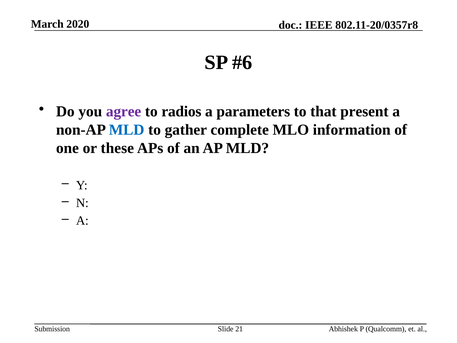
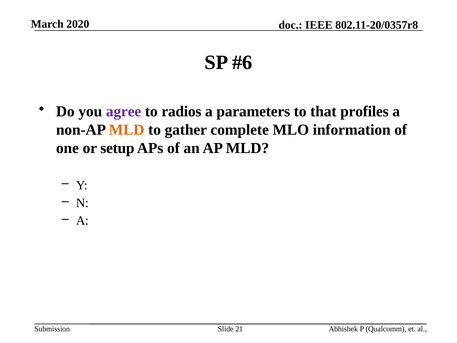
present: present -> profiles (364, 112)
MLD colour: blue -> orange (127, 130)
these: these -> setup (117, 148)
